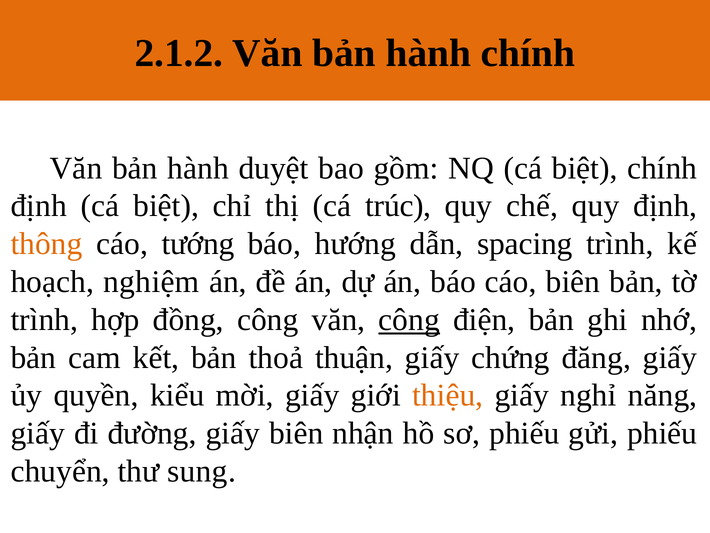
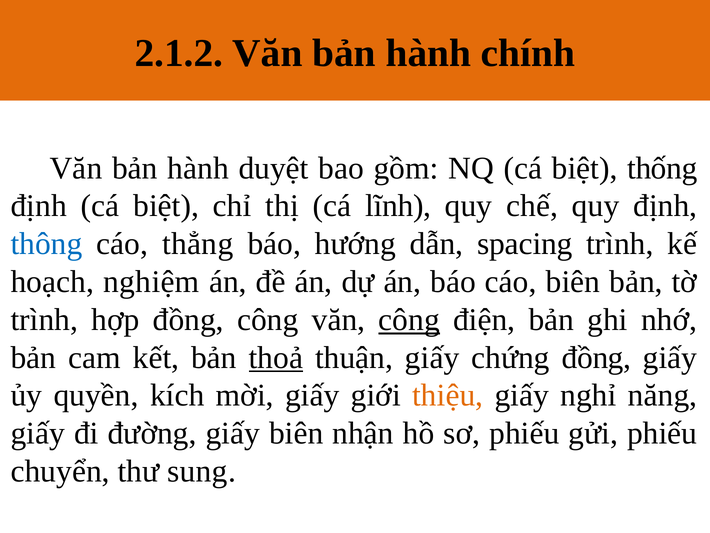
biệt chính: chính -> thống (662, 168)
trúc: trúc -> lĩnh (398, 206)
thông colour: orange -> blue (47, 244)
tướng: tướng -> thẳng (198, 244)
thoả underline: none -> present (276, 357)
chứng đăng: đăng -> đồng (596, 357)
kiểu: kiểu -> kích (177, 395)
